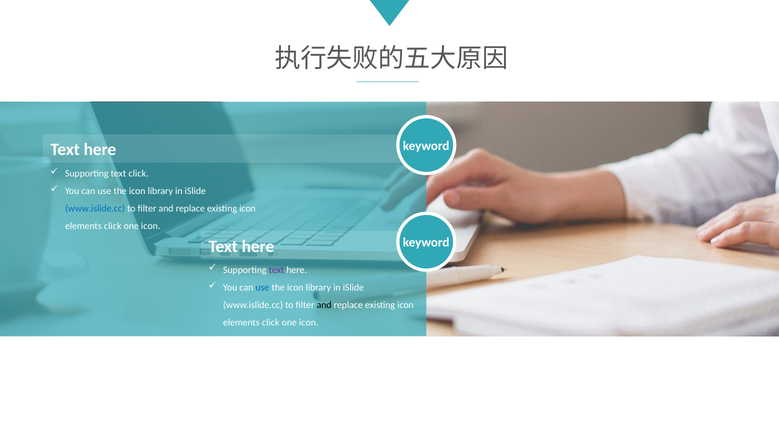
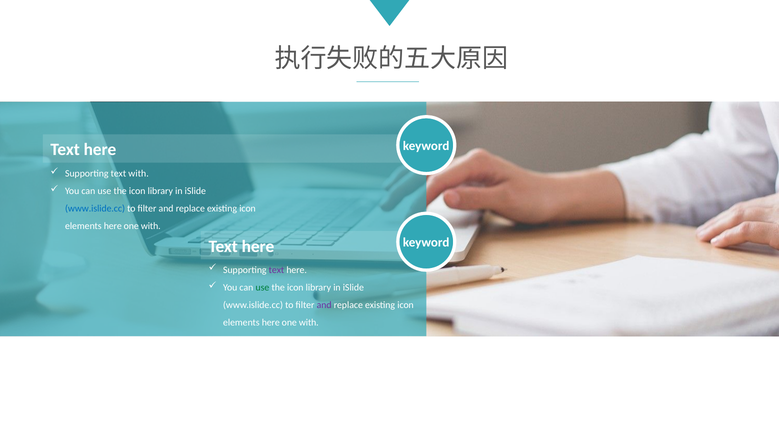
text click: click -> with (139, 174)
click: click -> here (113, 226)
icon: icon -> with (151, 226)
use colour: blue -> green (262, 288)
and colour: black -> purple (324, 305)
click: click -> here (271, 323)
icon: icon -> with (309, 323)
